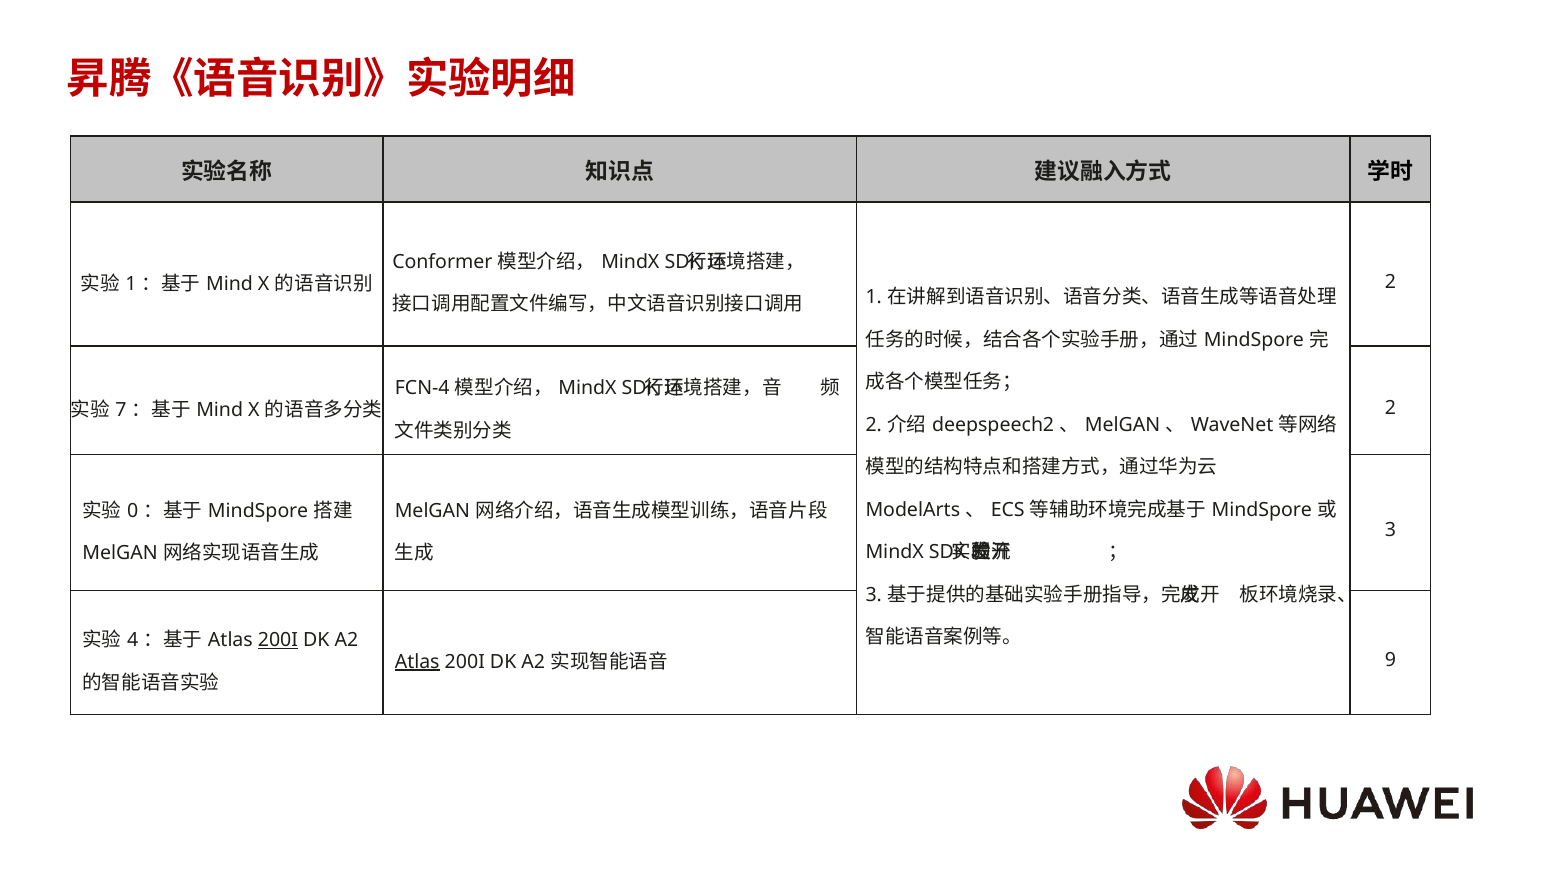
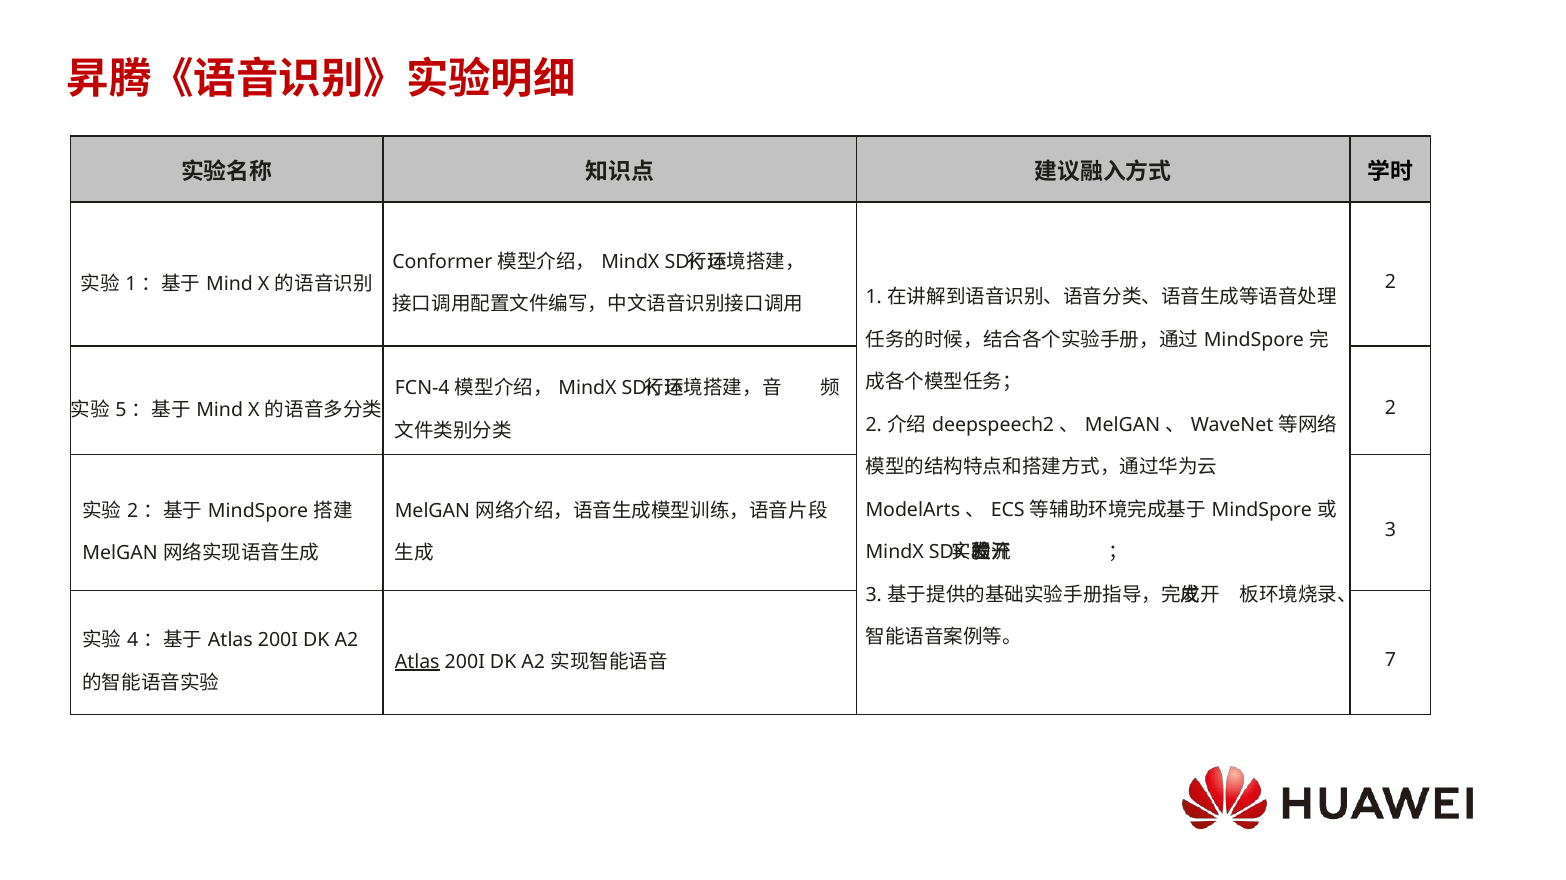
7: 7 -> 5 (121, 410)
0: 0 -> 2 (133, 511)
200I underline: present -> none (278, 641)
9: 9 -> 7 (1390, 661)
